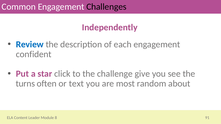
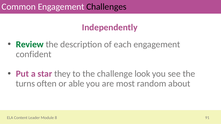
Review colour: blue -> green (30, 44)
click: click -> they (62, 74)
give: give -> look (142, 74)
text: text -> able (76, 84)
